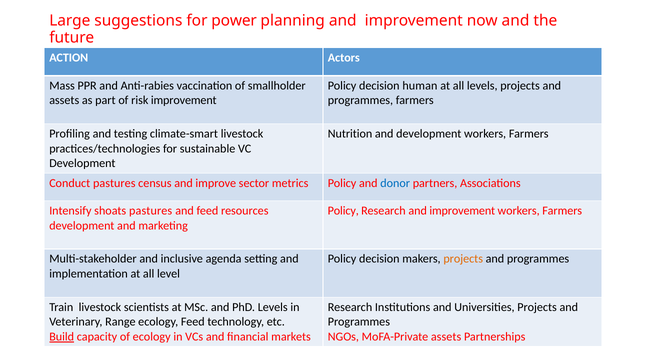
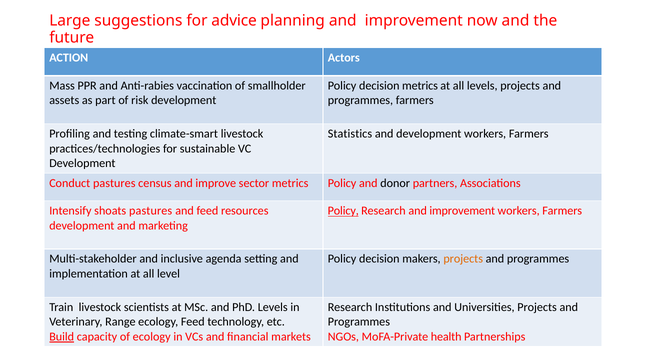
power: power -> advice (234, 21)
decision human: human -> metrics (420, 86)
risk improvement: improvement -> development (184, 100)
Nutrition: Nutrition -> Statistics (350, 134)
donor colour: blue -> black (395, 183)
Policy underline: none -> present (343, 211)
MoFA-Private assets: assets -> health (446, 336)
